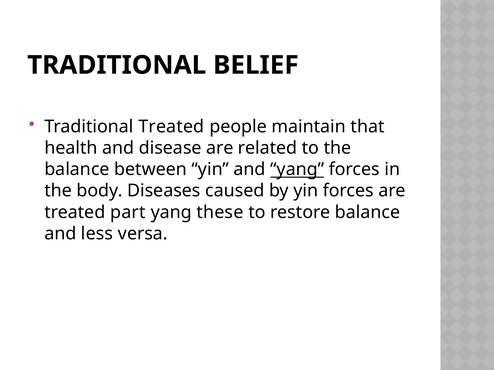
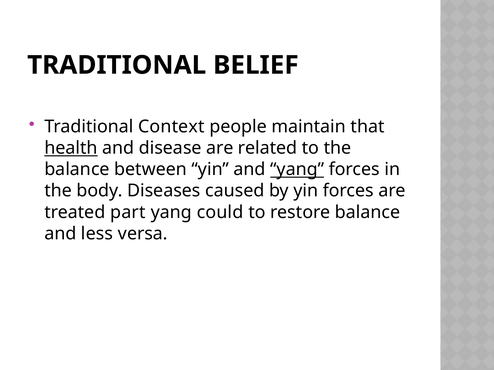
Traditional Treated: Treated -> Context (171, 127)
health underline: none -> present (71, 148)
these: these -> could (220, 212)
